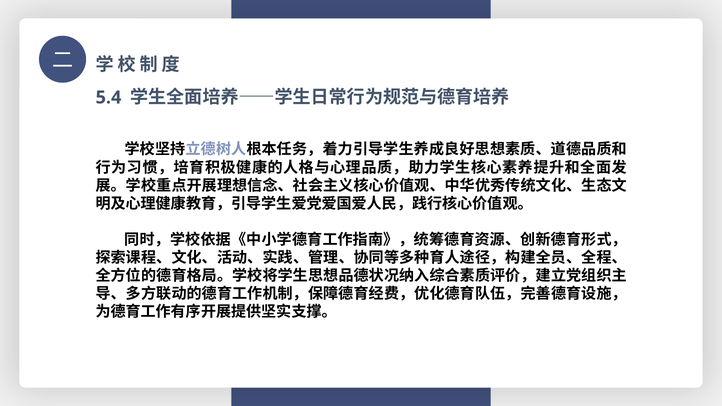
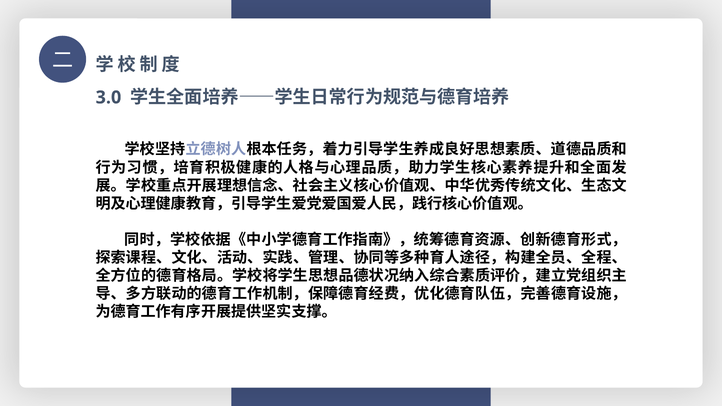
5.4: 5.4 -> 3.0 (108, 97)
